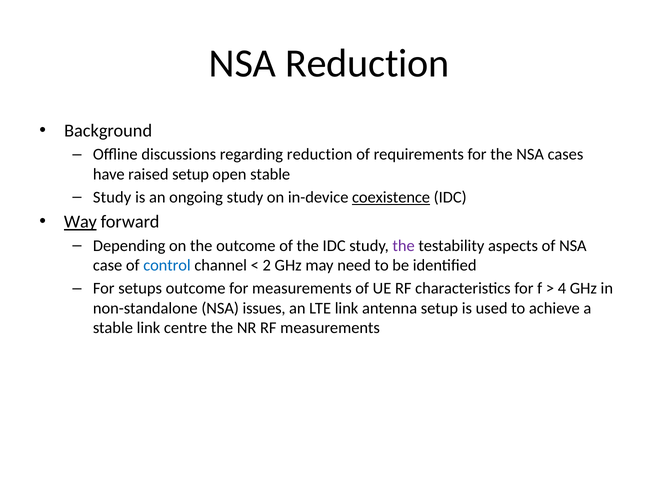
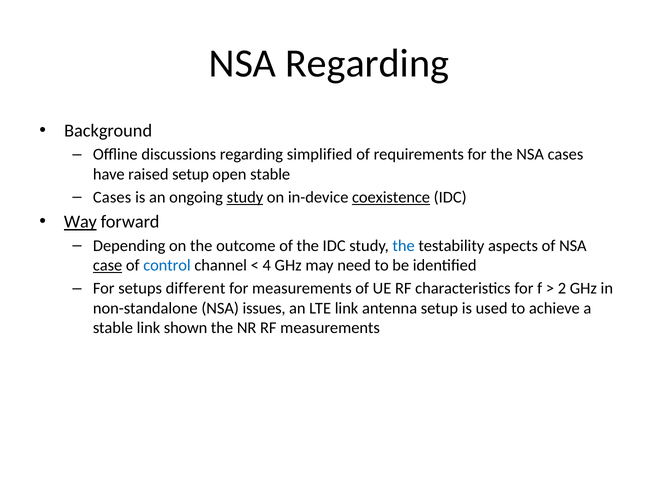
NSA Reduction: Reduction -> Regarding (367, 64)
regarding reduction: reduction -> simplified (320, 155)
Study: Study -> Cases (112, 197)
study underline: none -> present (245, 197)
the colour: purple -> blue (404, 246)
case underline: none -> present (108, 266)
2: 2 -> 4 (267, 266)
setups outcome: outcome -> different (196, 289)
4: 4 -> 2 (562, 289)
centre: centre -> shown (186, 328)
